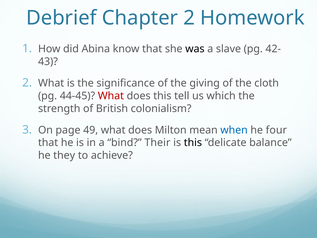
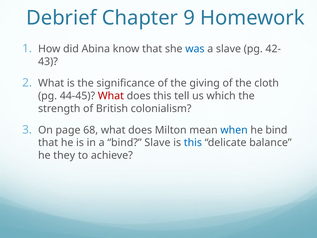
Chapter 2: 2 -> 9 (189, 18)
was colour: black -> blue (195, 49)
49: 49 -> 68 (91, 130)
he four: four -> bind (276, 130)
bind Their: Their -> Slave (157, 143)
this colour: black -> blue (193, 143)
